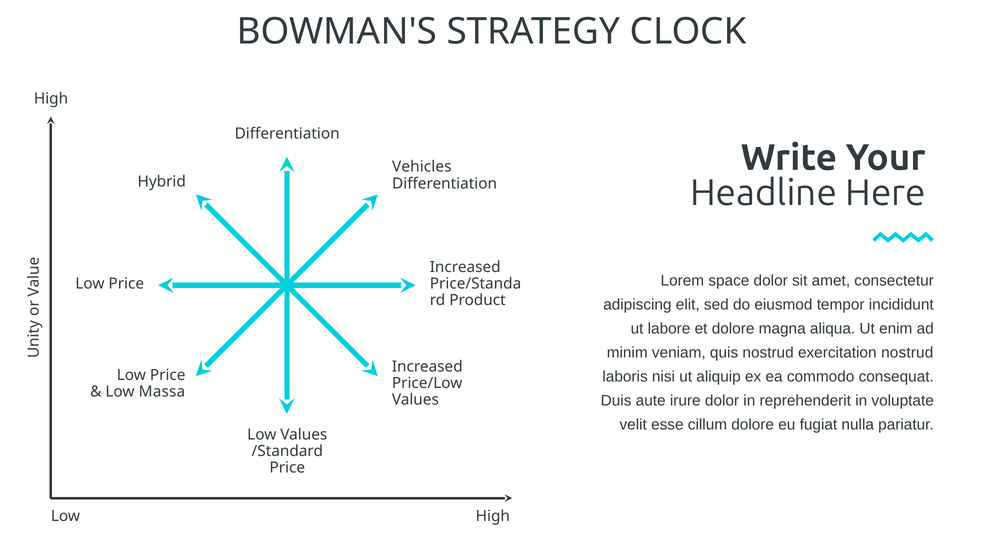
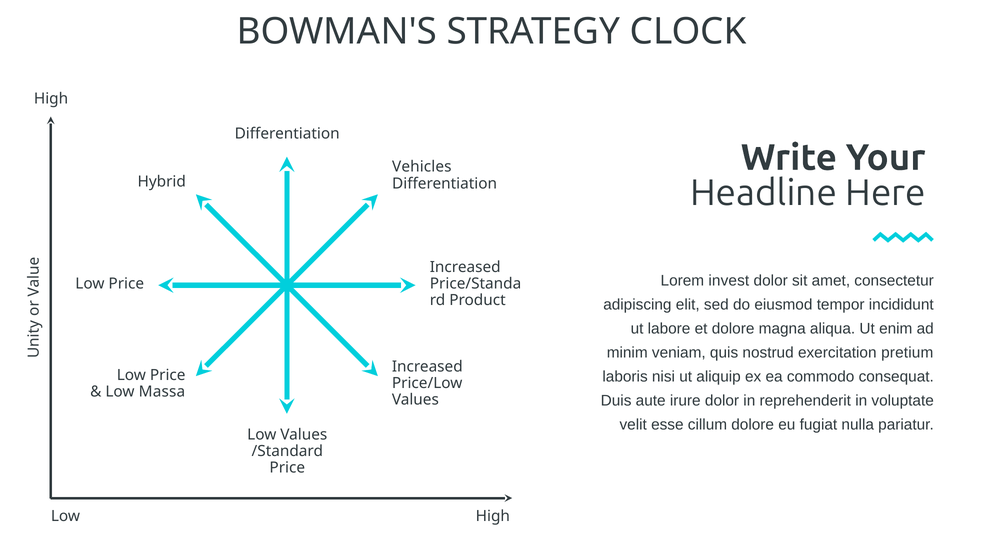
space: space -> invest (729, 281)
exercitation nostrud: nostrud -> pretium (907, 353)
